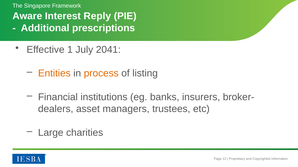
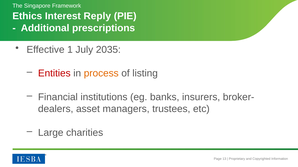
Aware: Aware -> Ethics (27, 16)
2041: 2041 -> 2035 (108, 50)
Entities colour: orange -> red (54, 74)
